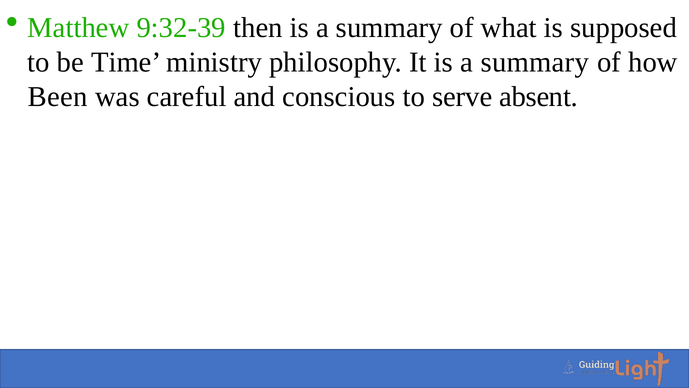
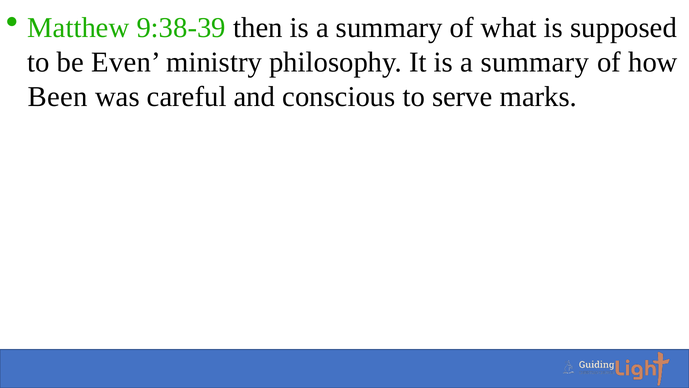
9:32-39: 9:32-39 -> 9:38-39 (181, 28)
Time: Time -> Even (126, 62)
absent: absent -> marks (538, 97)
